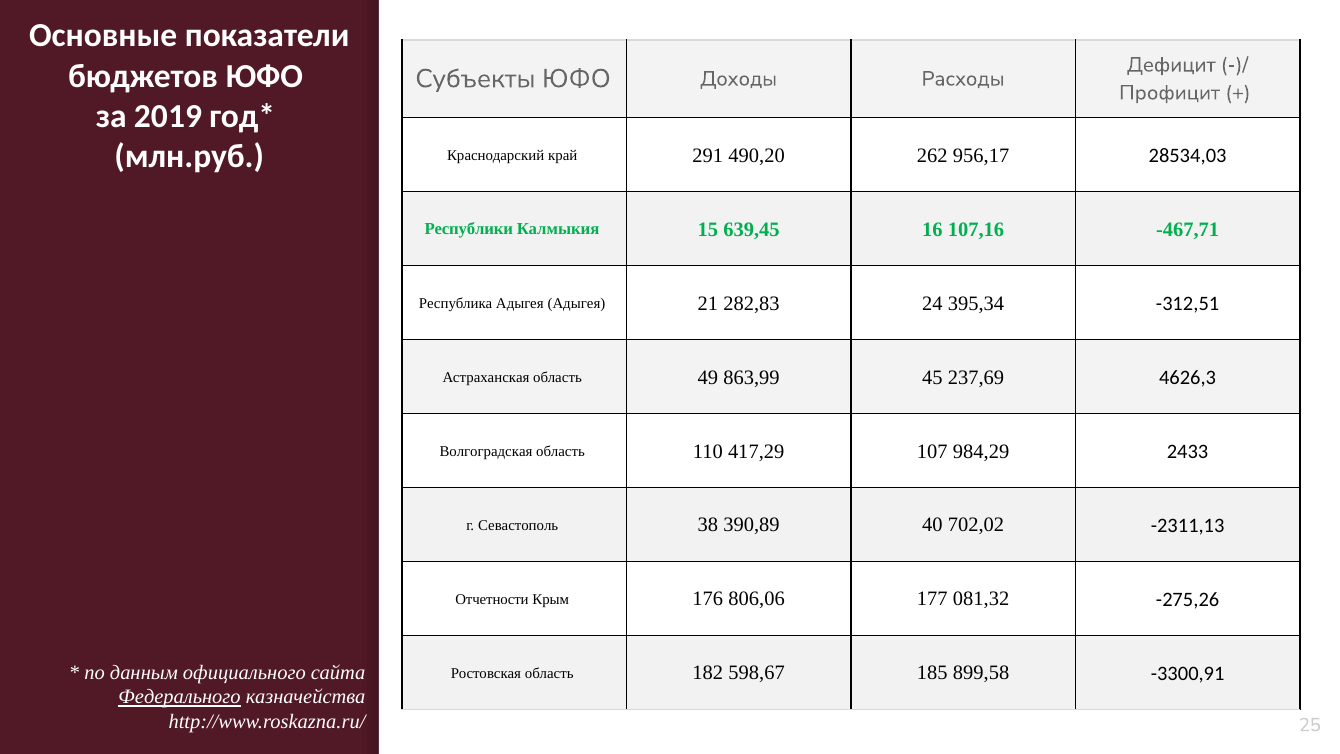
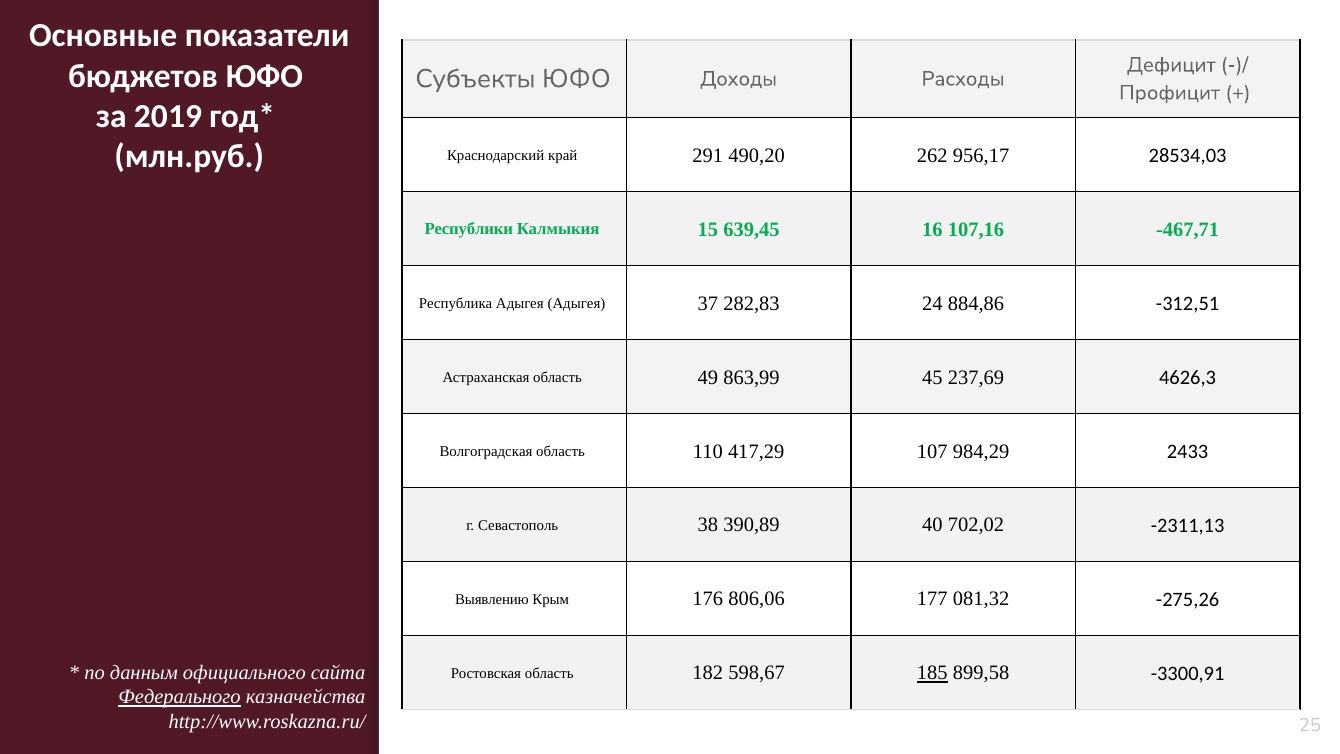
21: 21 -> 37 (708, 303)
395,34: 395,34 -> 884,86 (976, 303)
Отчетности: Отчетности -> Выявлению (492, 599)
185 underline: none -> present (932, 673)
